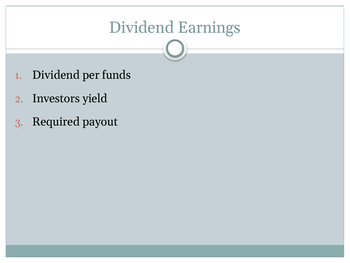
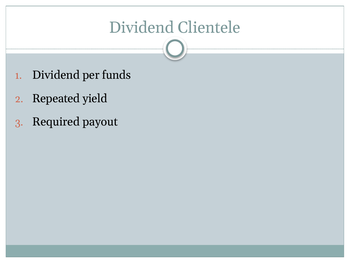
Earnings: Earnings -> Clientele (209, 28)
Investors: Investors -> Repeated (56, 98)
